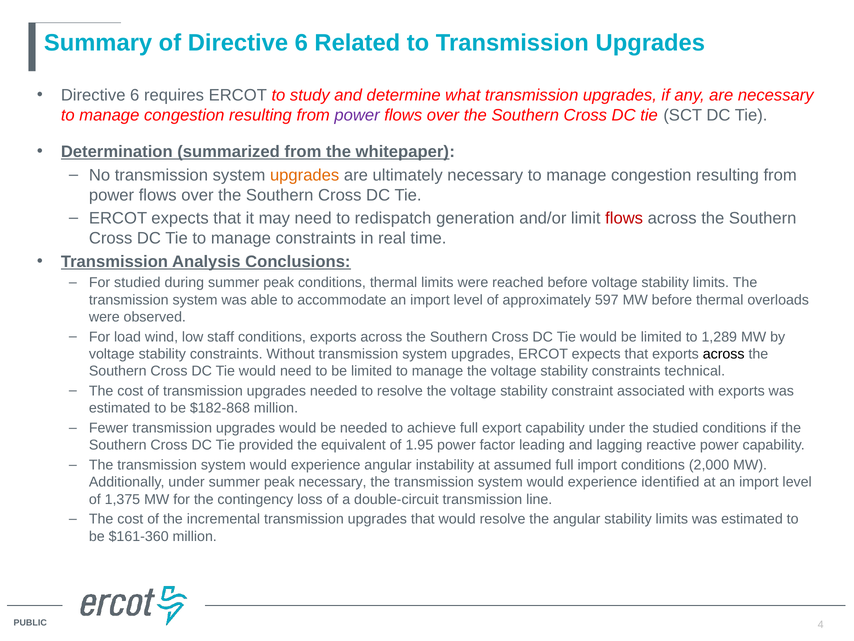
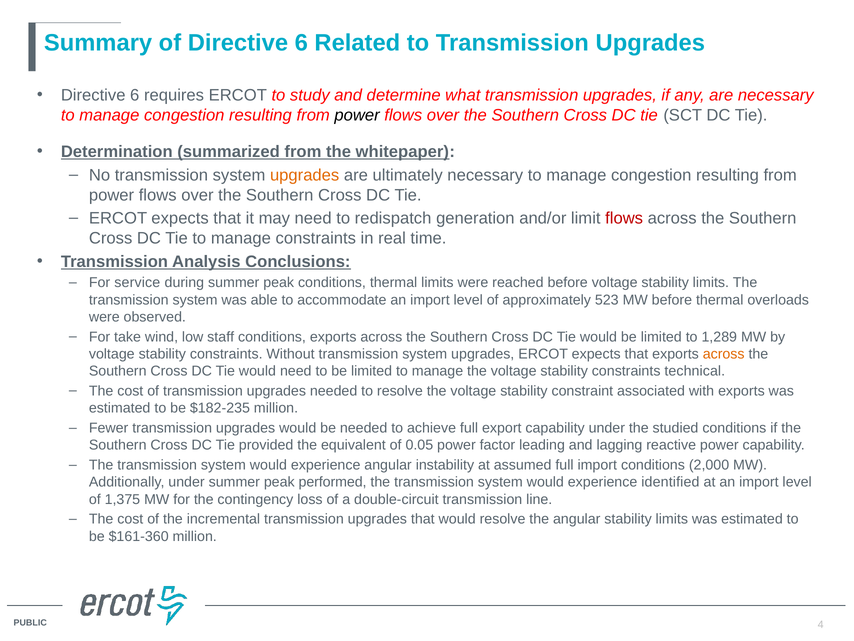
power colour: purple -> black (357, 115)
For studied: studied -> service (137, 283)
597: 597 -> 523 (607, 300)
load: load -> take (128, 337)
across colour: black -> orange (724, 354)
$182-868: $182-868 -> $182-235 (220, 408)
1.95: 1.95 -> 0.05 (419, 445)
peak necessary: necessary -> performed (333, 482)
